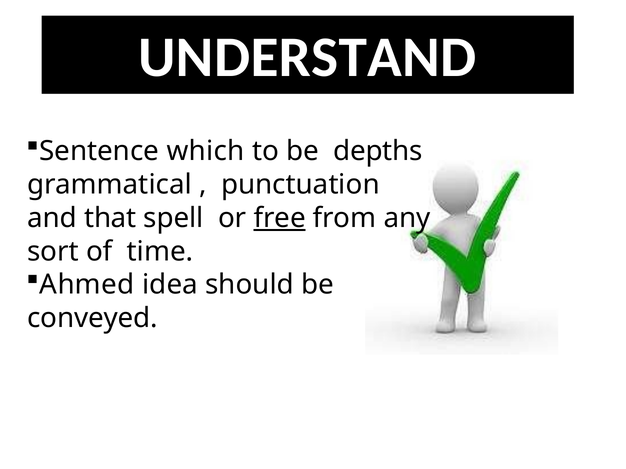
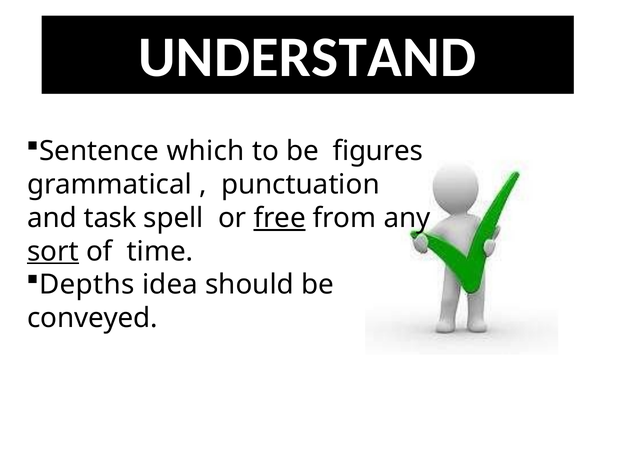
depths: depths -> figures (378, 151)
that: that -> task (110, 218)
sort underline: none -> present (53, 252)
Ahmed: Ahmed -> Depths (87, 285)
